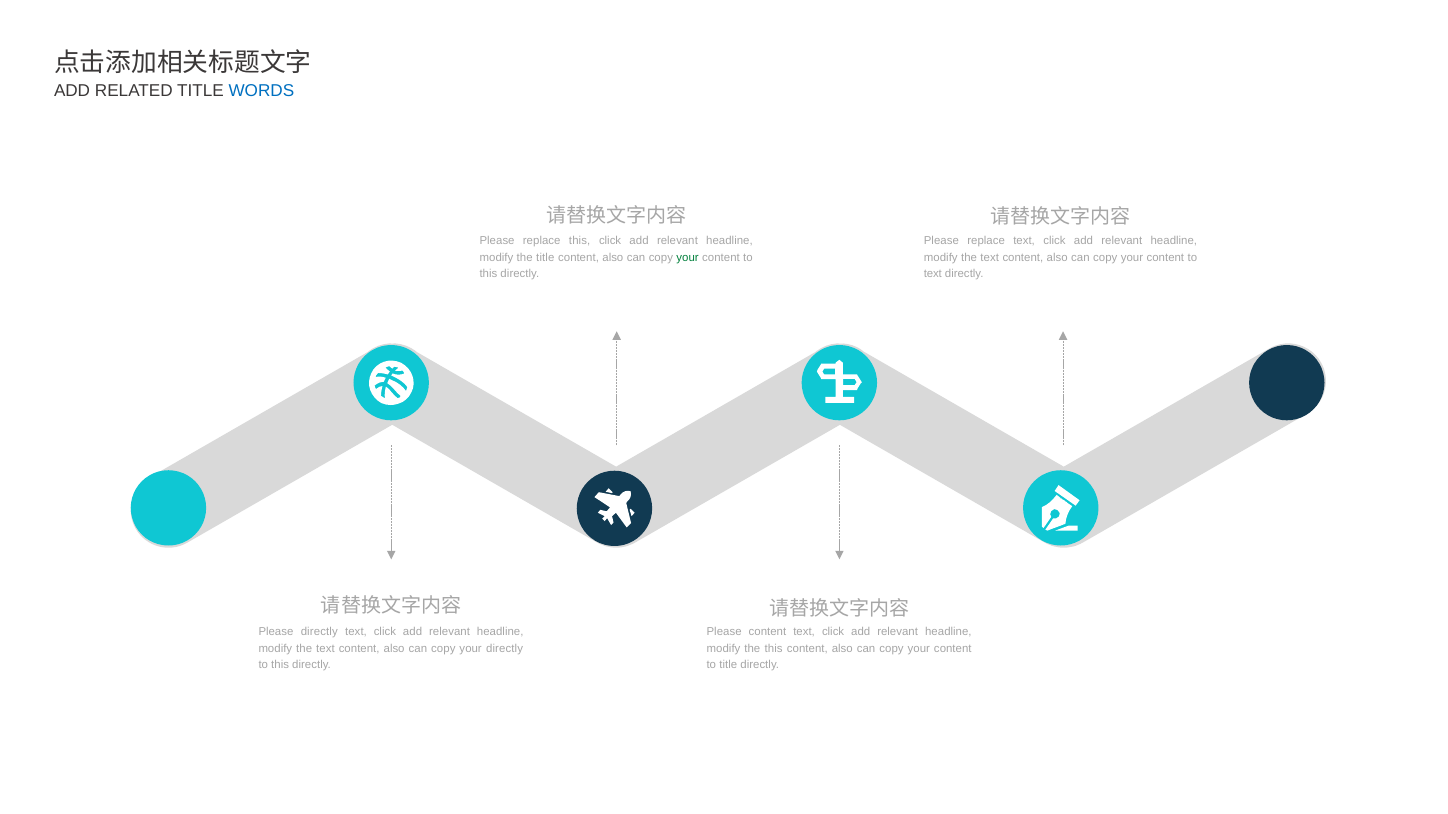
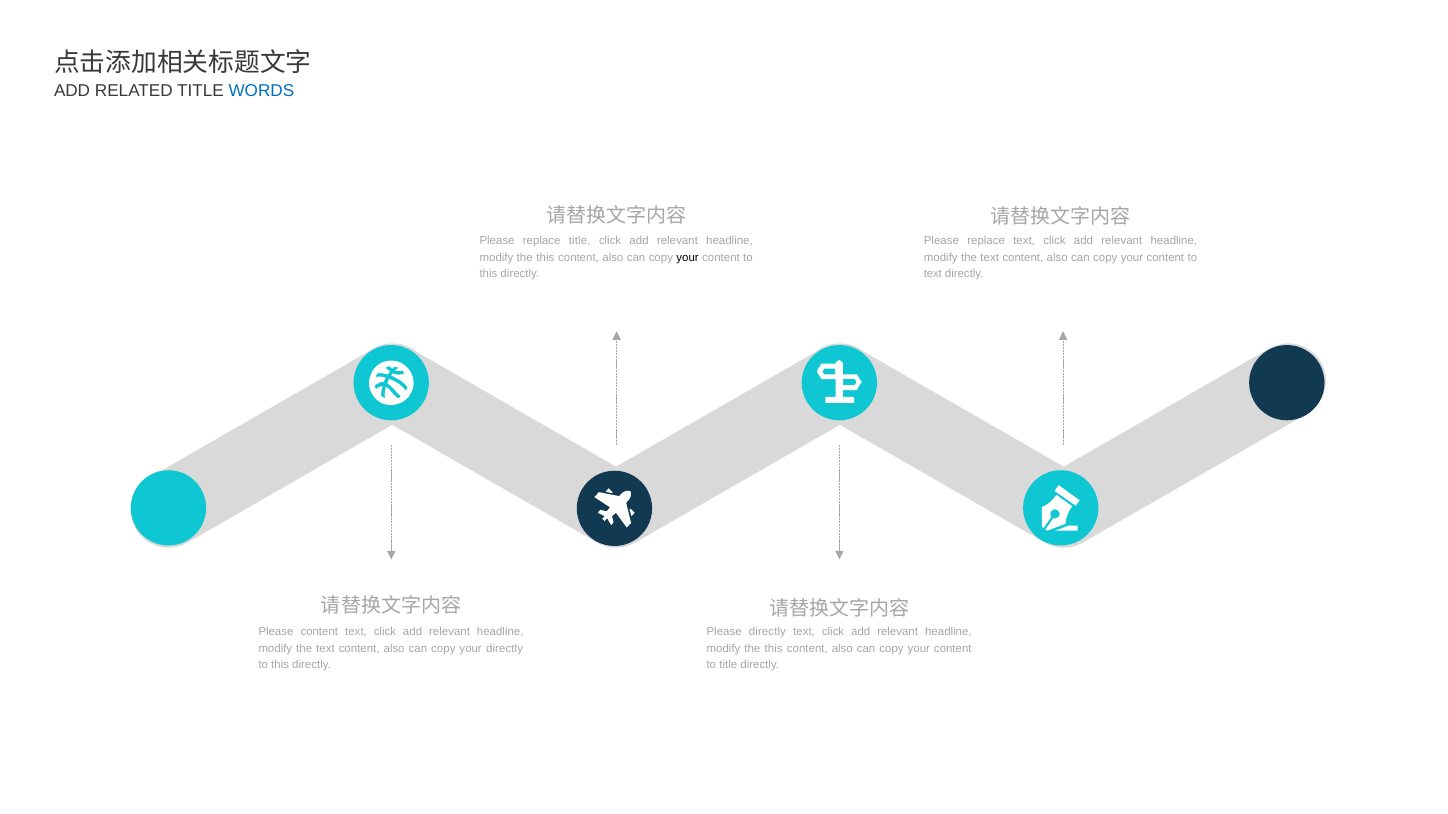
replace this: this -> title (580, 241)
title: title -> this (545, 257)
your colour: green -> black (688, 257)
Please directly: directly -> content (319, 632)
Please content: content -> directly (767, 632)
